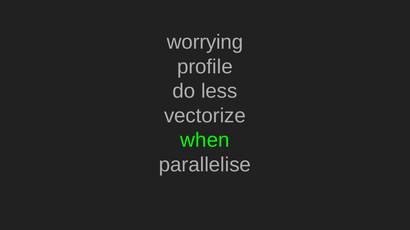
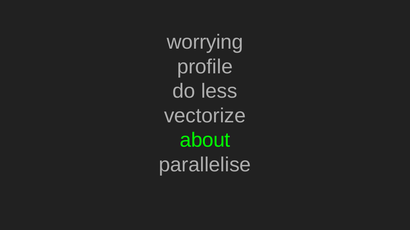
when: when -> about (205, 141)
